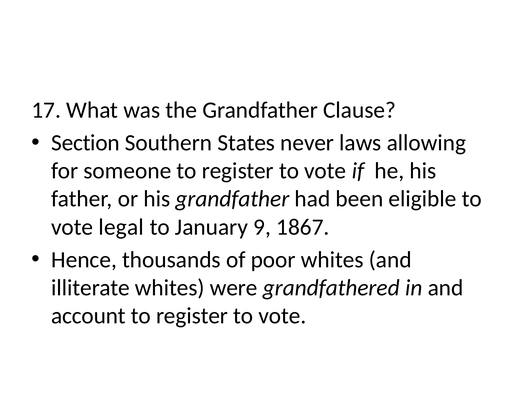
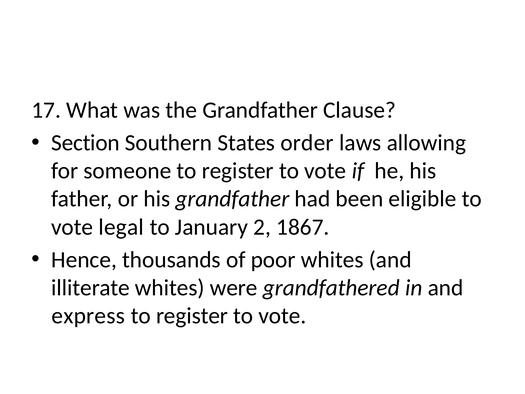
never: never -> order (307, 143)
9: 9 -> 2 (262, 227)
account: account -> express (88, 316)
